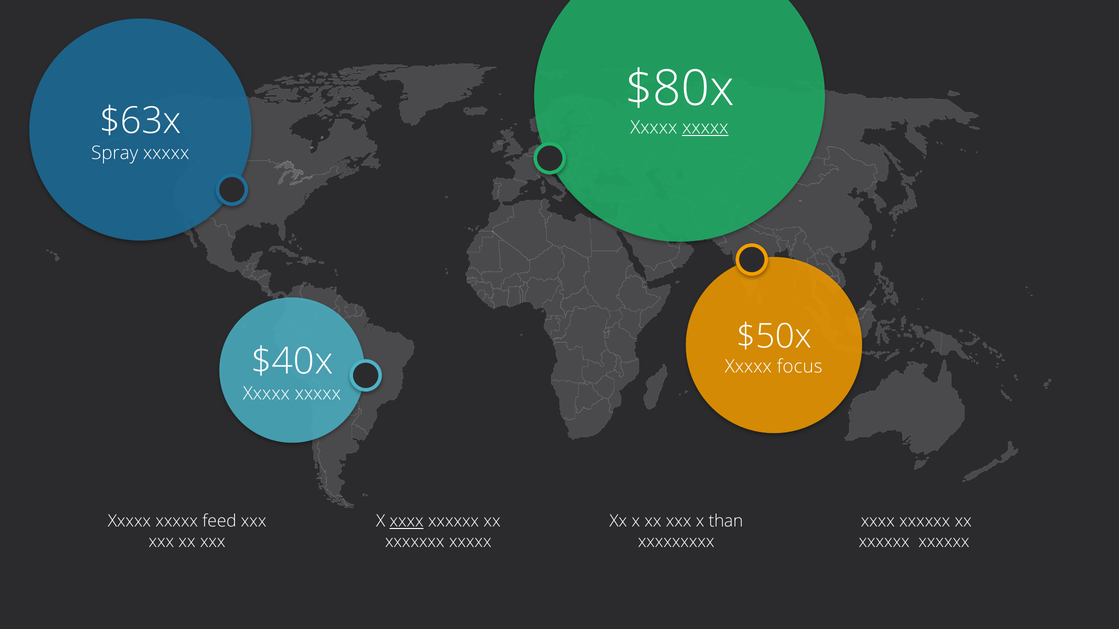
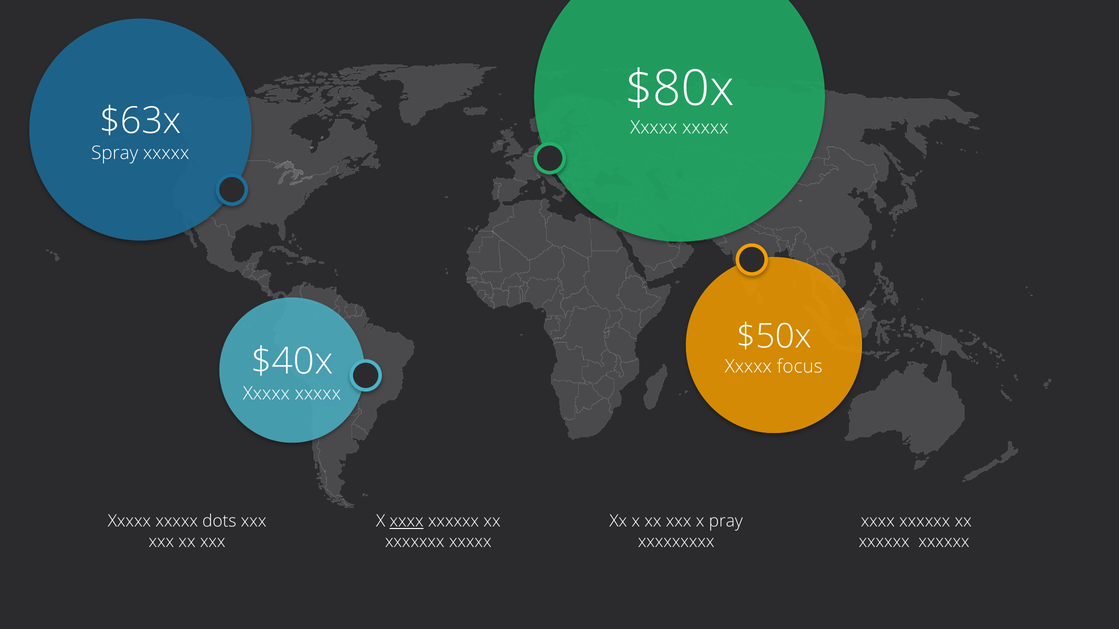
xxxxx underline: present -> none (705, 128)
feed: feed -> dots (219, 521)
than: than -> pray (726, 521)
